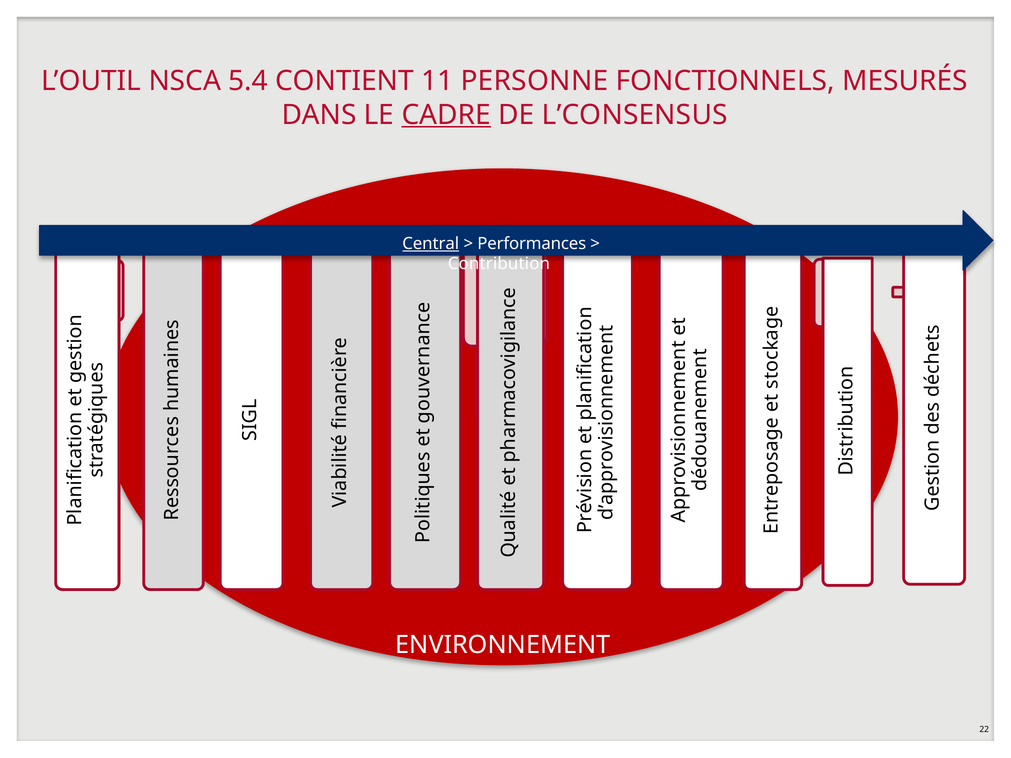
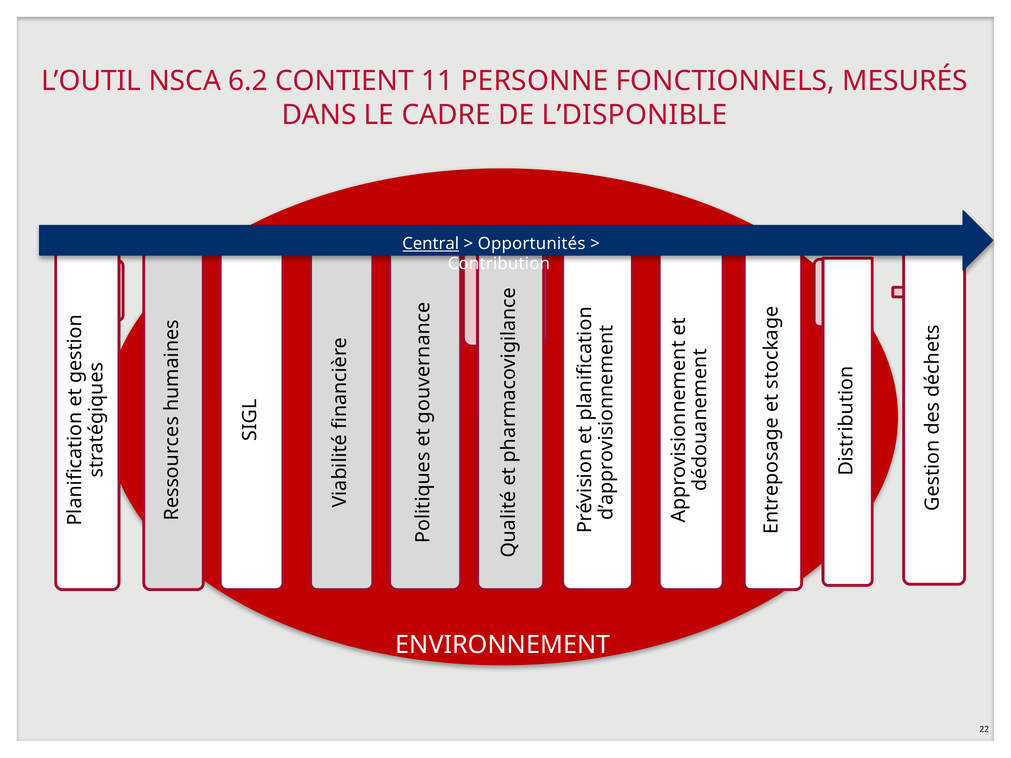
5.4: 5.4 -> 6.2 (248, 81)
CADRE underline: present -> none (446, 115)
L’CONSENSUS: L’CONSENSUS -> L’DISPONIBLE (635, 115)
Performances: Performances -> Opportunités (532, 244)
